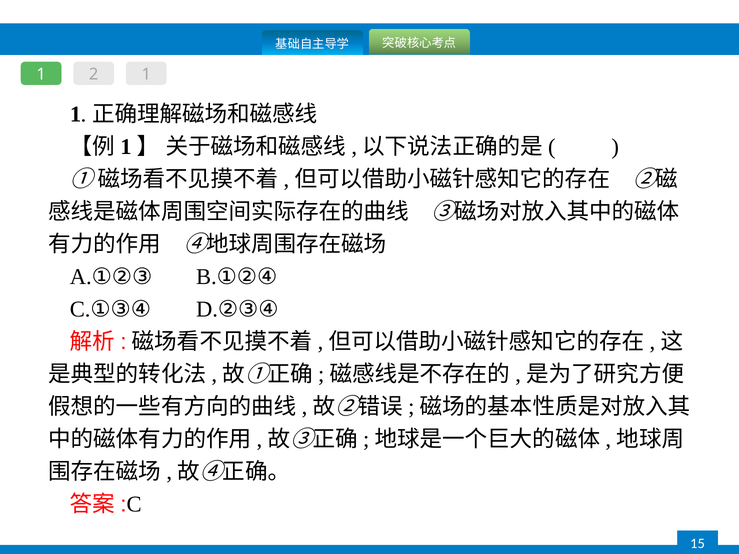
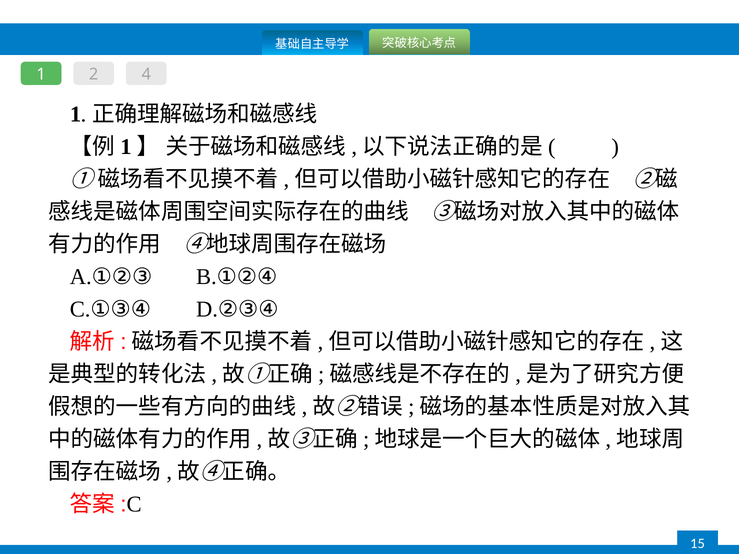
2 1: 1 -> 4 (146, 75)
